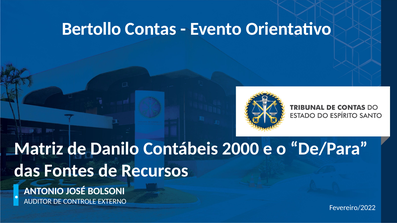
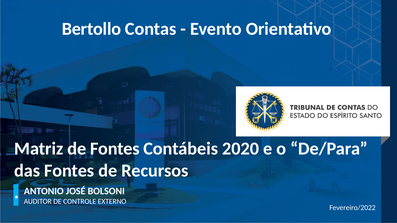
de Danilo: Danilo -> Fontes (115, 149)
2000: 2000 -> 2020 (241, 149)
